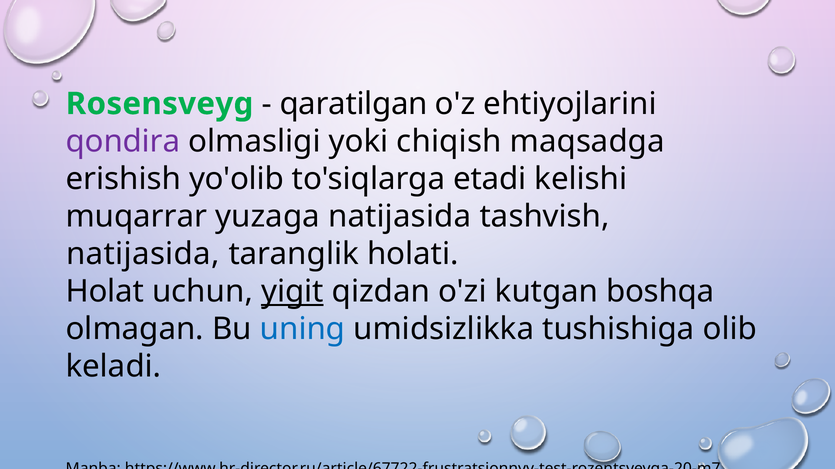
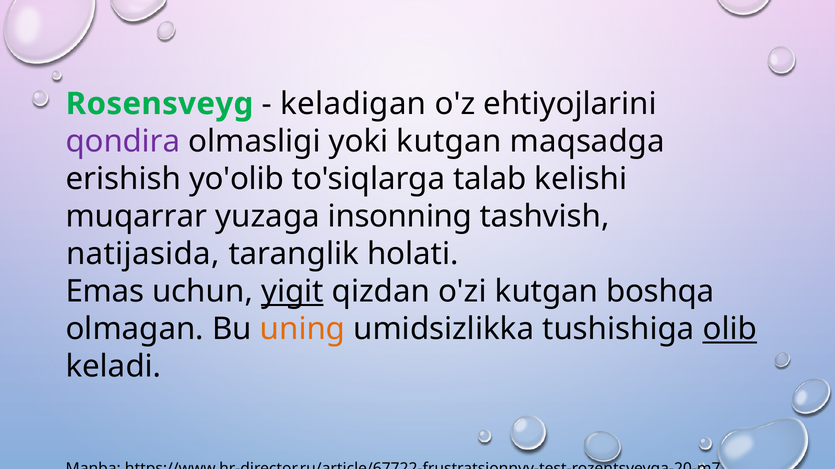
qaratilgan: qaratilgan -> keladigan (353, 104)
yoki chiqish: chiqish -> kutgan (449, 142)
etadi: etadi -> talab (490, 179)
yuzaga natijasida: natijasida -> insonning (400, 217)
Holat: Holat -> Emas (105, 292)
uning colour: blue -> orange (303, 329)
olib underline: none -> present (730, 329)
